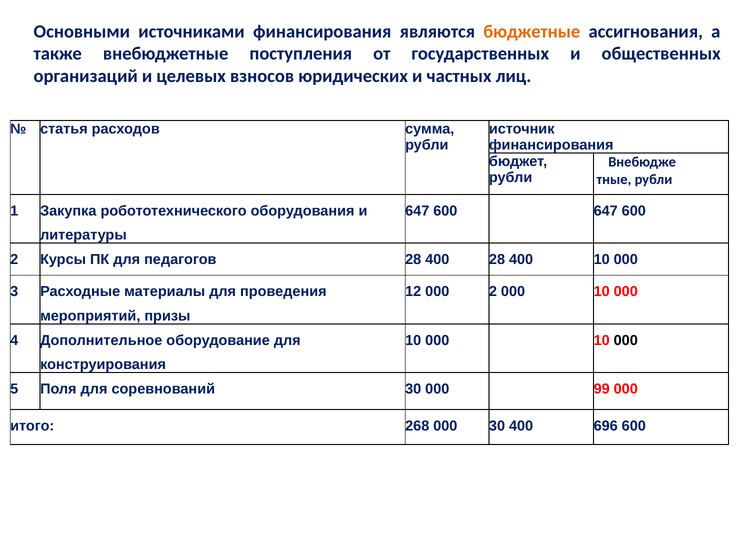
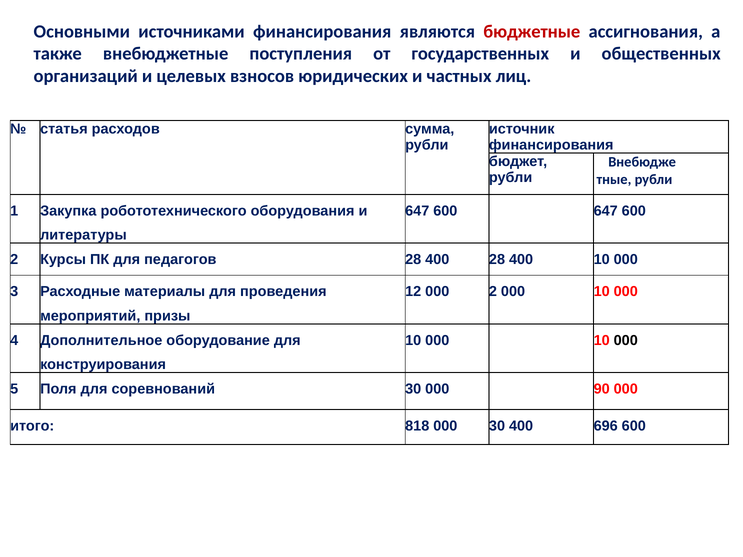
бюджетные colour: orange -> red (532, 31)
99: 99 -> 90 (602, 389)
268: 268 -> 818 (417, 426)
